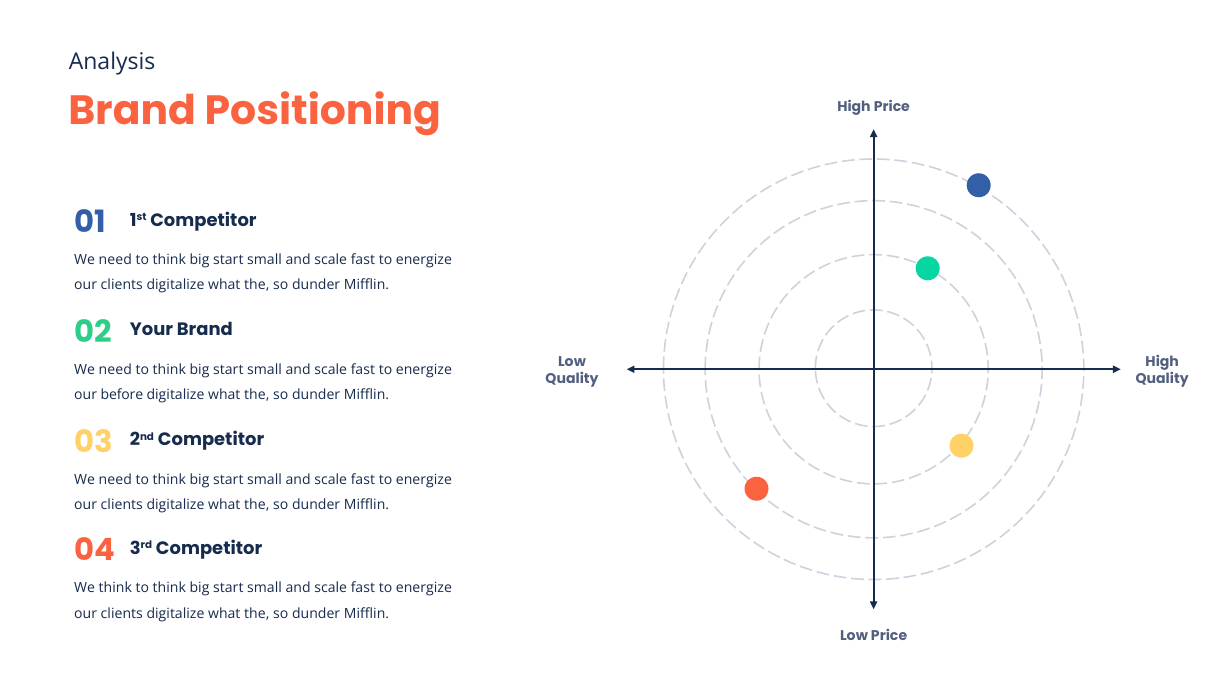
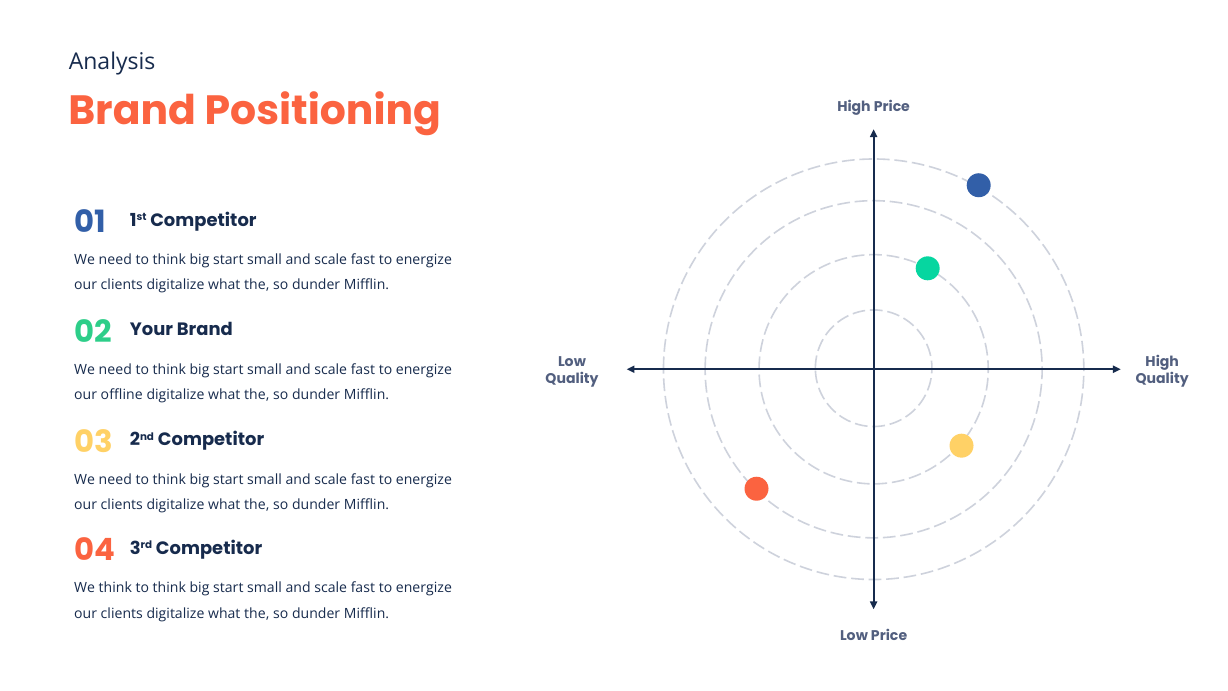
before: before -> offline (122, 395)
